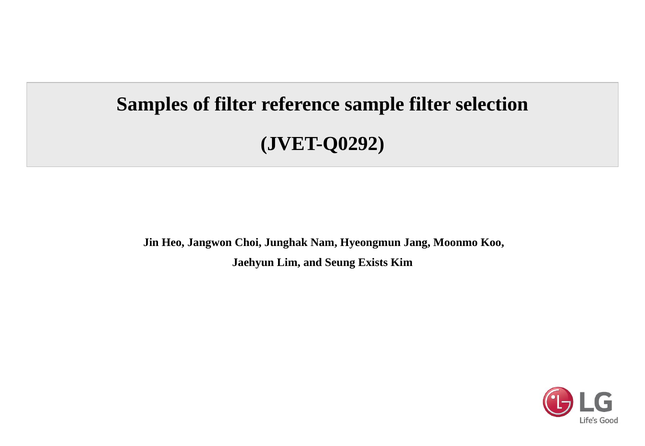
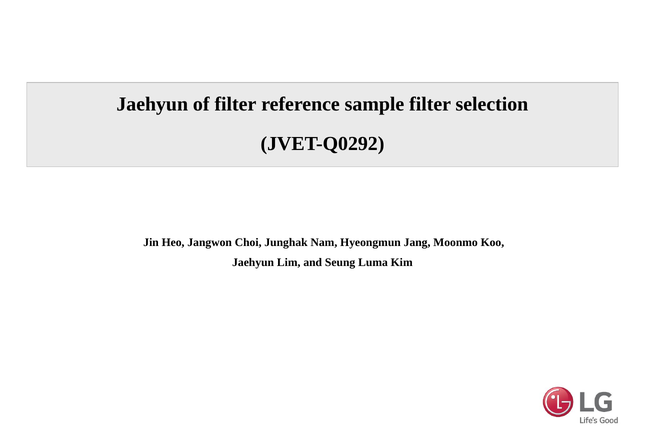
Samples: Samples -> Jaehyun (152, 104)
Exists: Exists -> Luma (373, 263)
